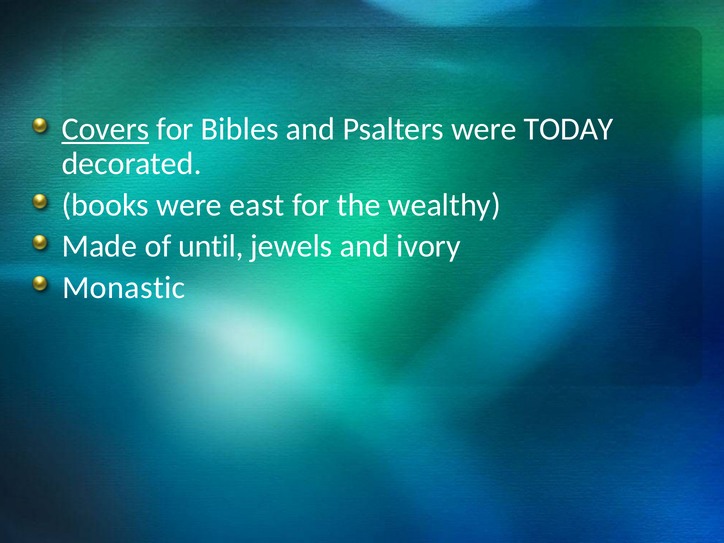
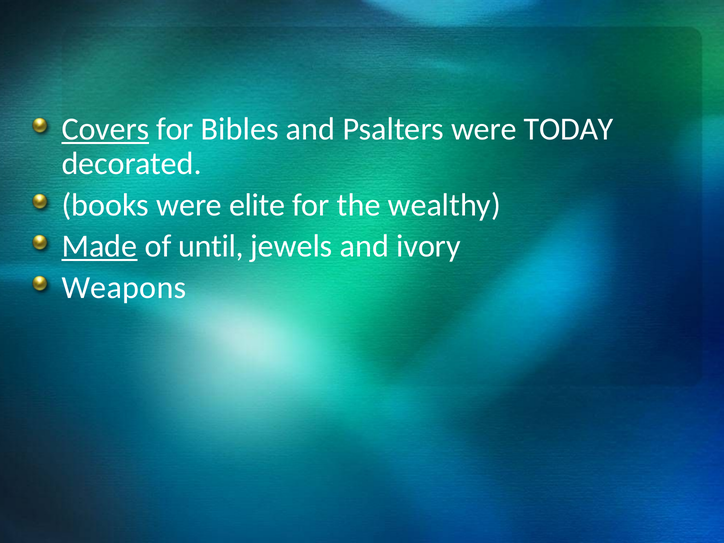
east: east -> elite (257, 205)
Made underline: none -> present (99, 246)
Monastic: Monastic -> Weapons (124, 288)
